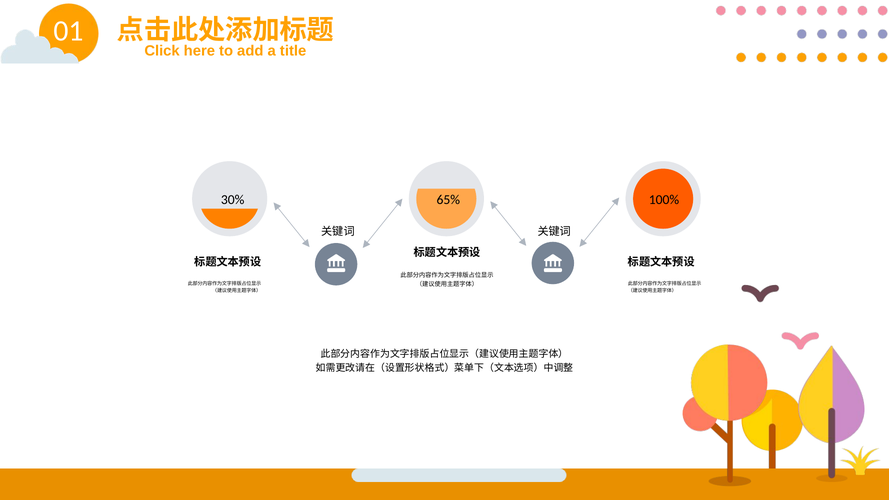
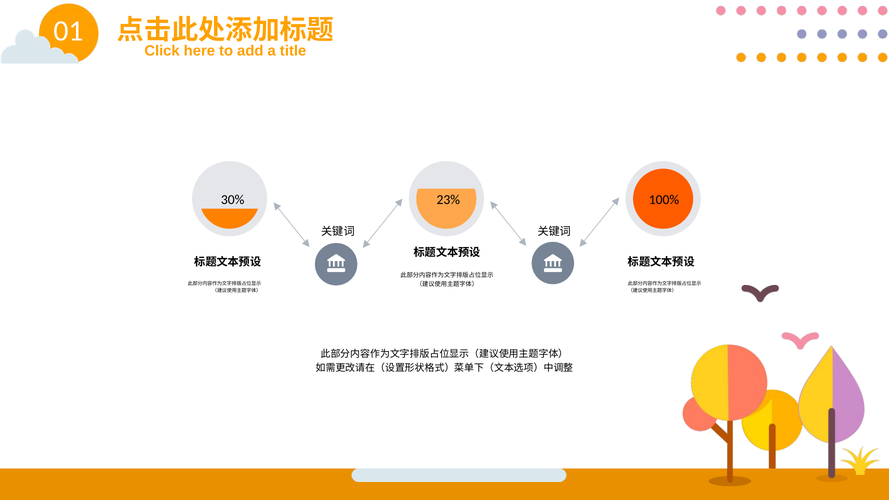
65%: 65% -> 23% (448, 200)
